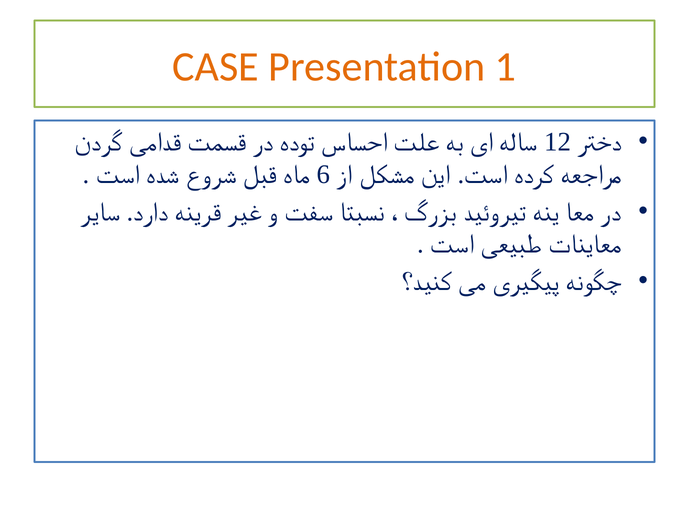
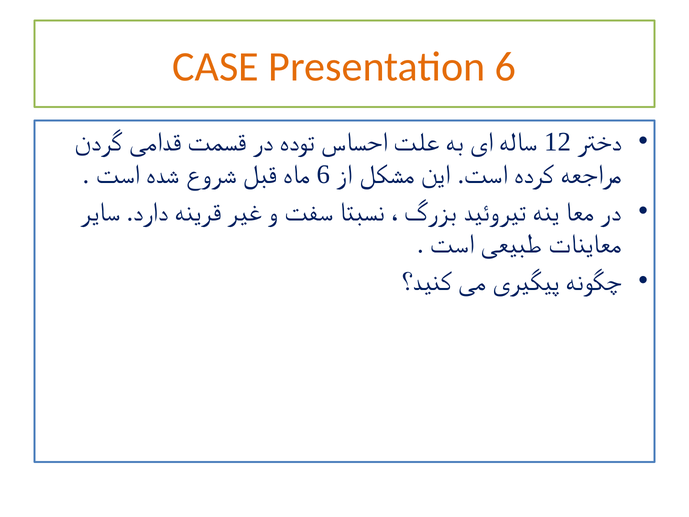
Presentation 1: 1 -> 6 (506, 67)
